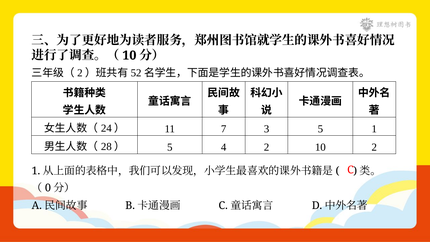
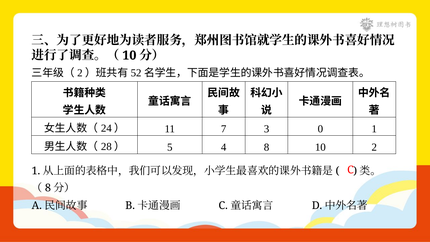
3 5: 5 -> 0 (320, 129)
4 2: 2 -> 8 (267, 147)
0: 0 -> 8 (48, 188)
